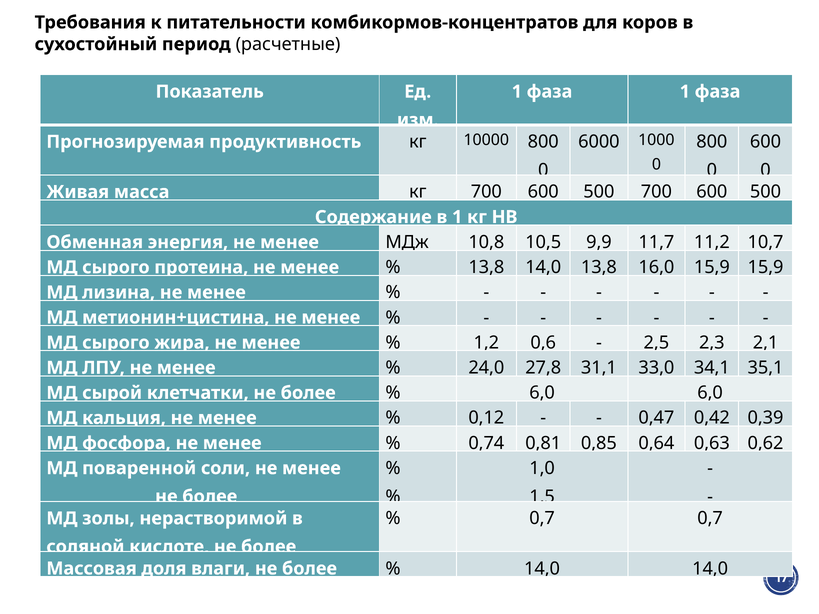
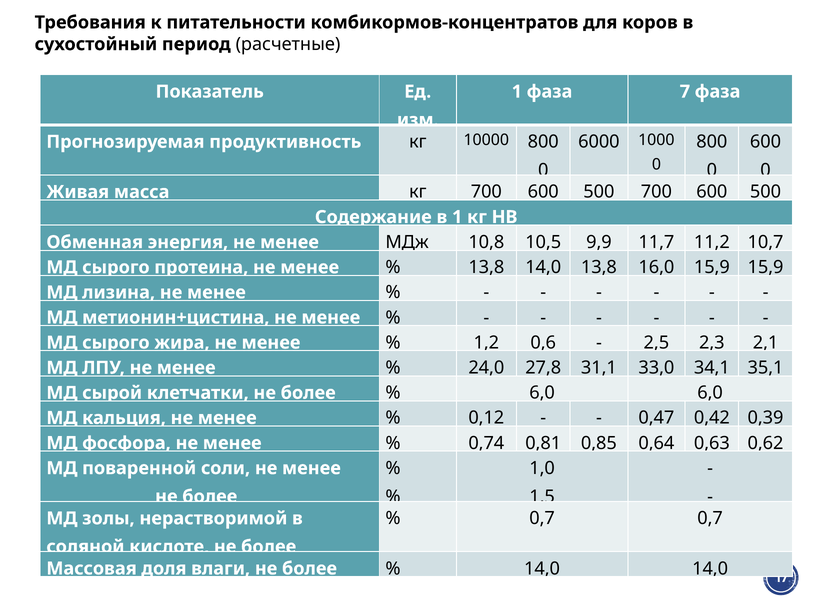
фаза 1: 1 -> 7 (685, 92)
